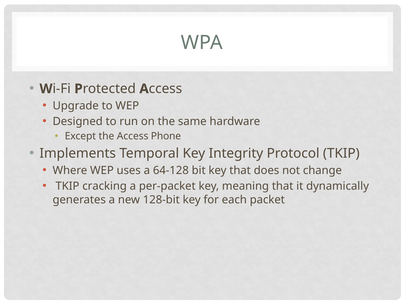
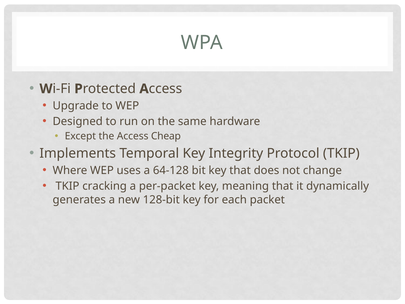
Phone: Phone -> Cheap (166, 136)
